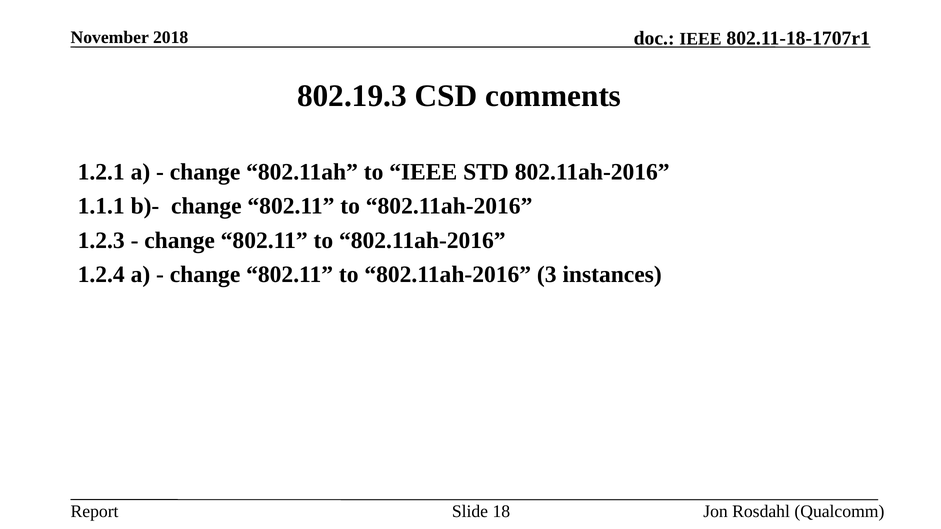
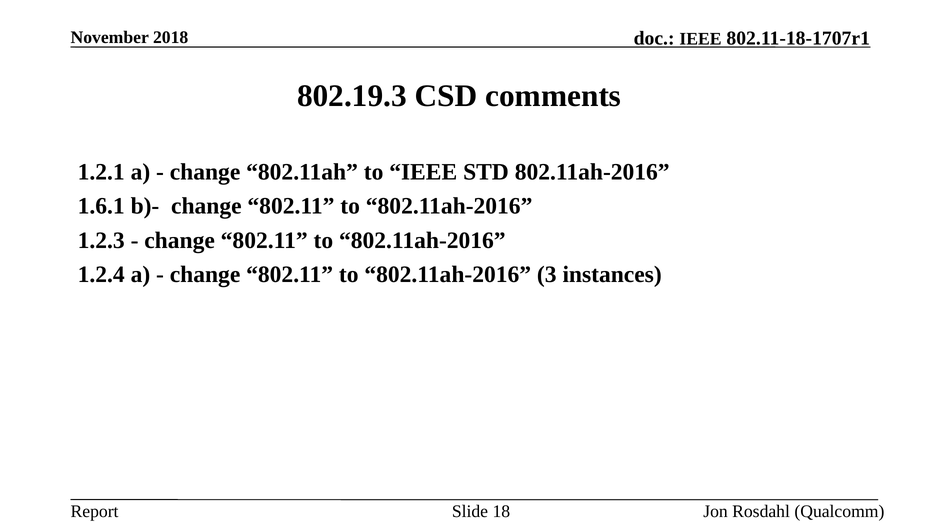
1.1.1: 1.1.1 -> 1.6.1 (101, 206)
